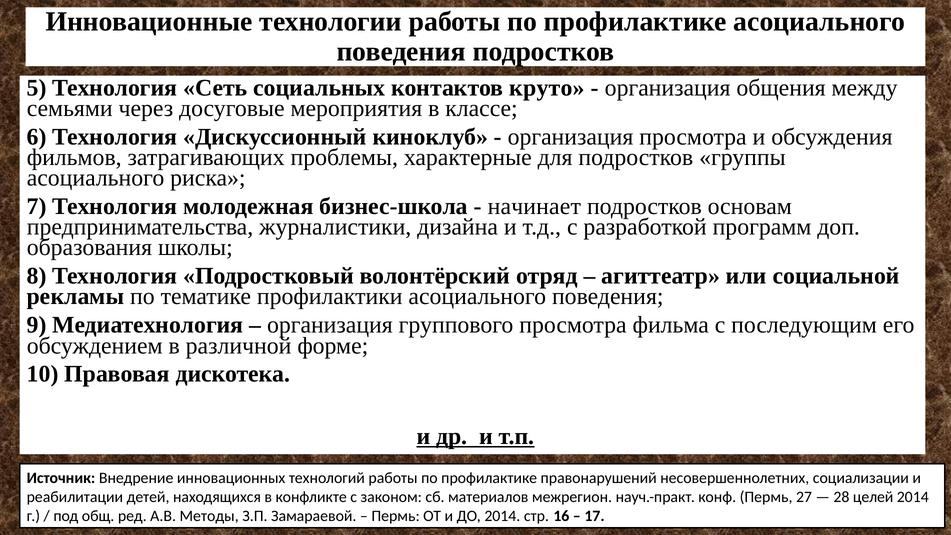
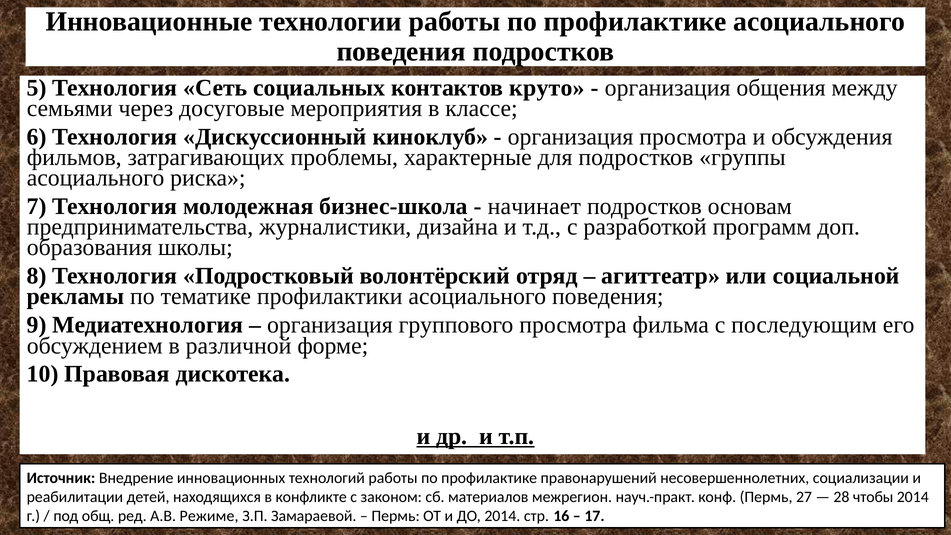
целей: целей -> чтобы (873, 497)
Методы: Методы -> Режиме (209, 516)
